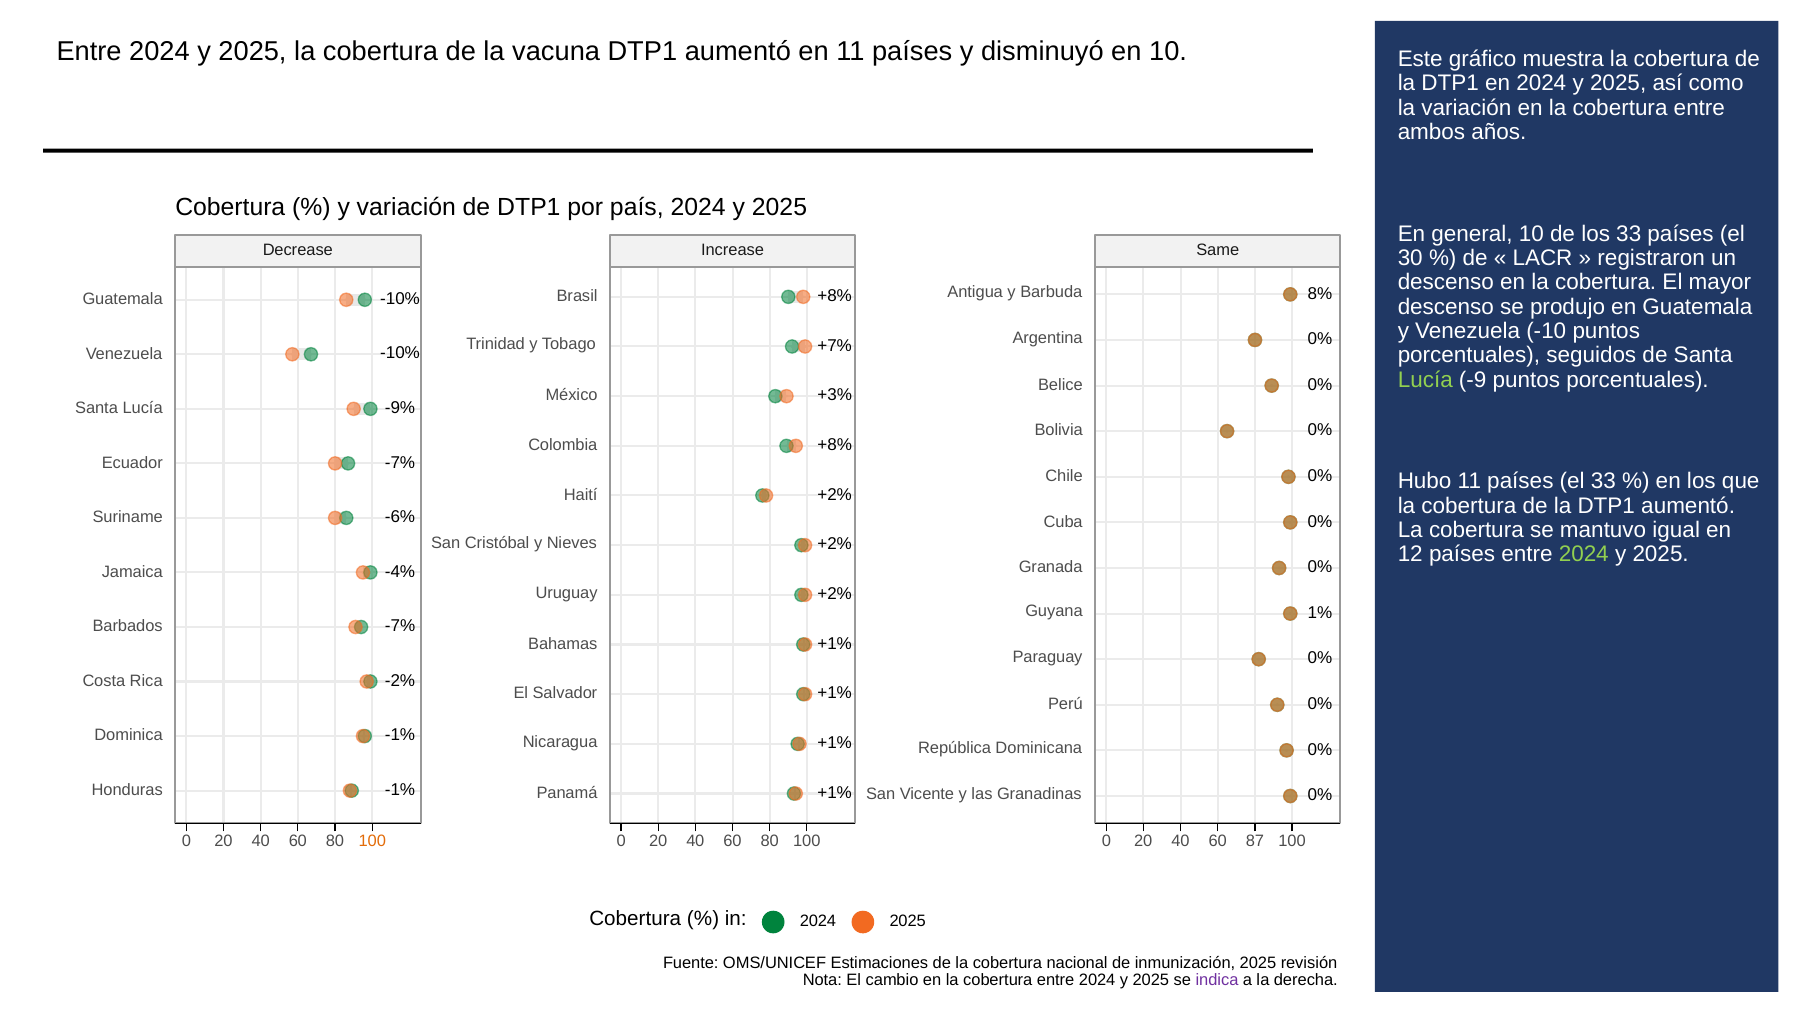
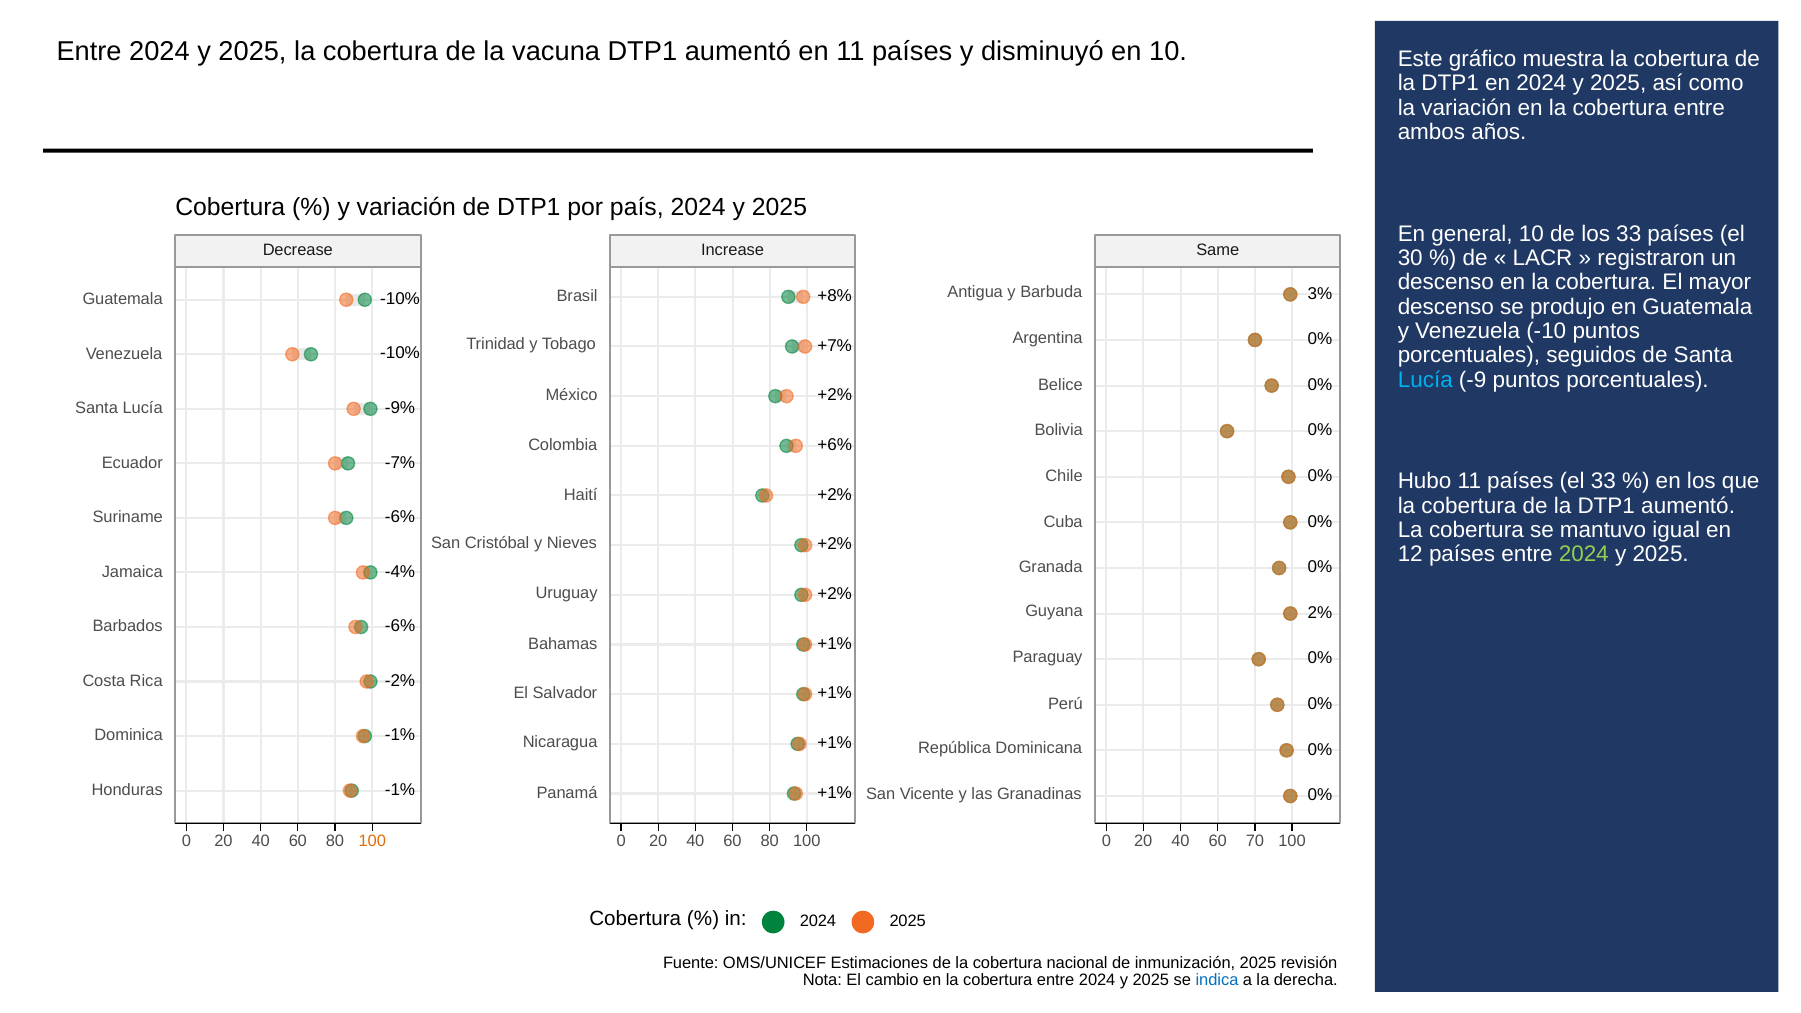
8%: 8% -> 3% (1320, 293)
Lucía colour: light green -> light blue (1425, 380)
+3%: +3% -> +2% (835, 395)
+8%: +8% -> +6% (835, 445)
1%: 1% -> 2% (1320, 613)
-7%: -7% -> -6% (400, 626)
87: 87 -> 70 (1255, 841)
indica colour: purple -> blue (1217, 980)
